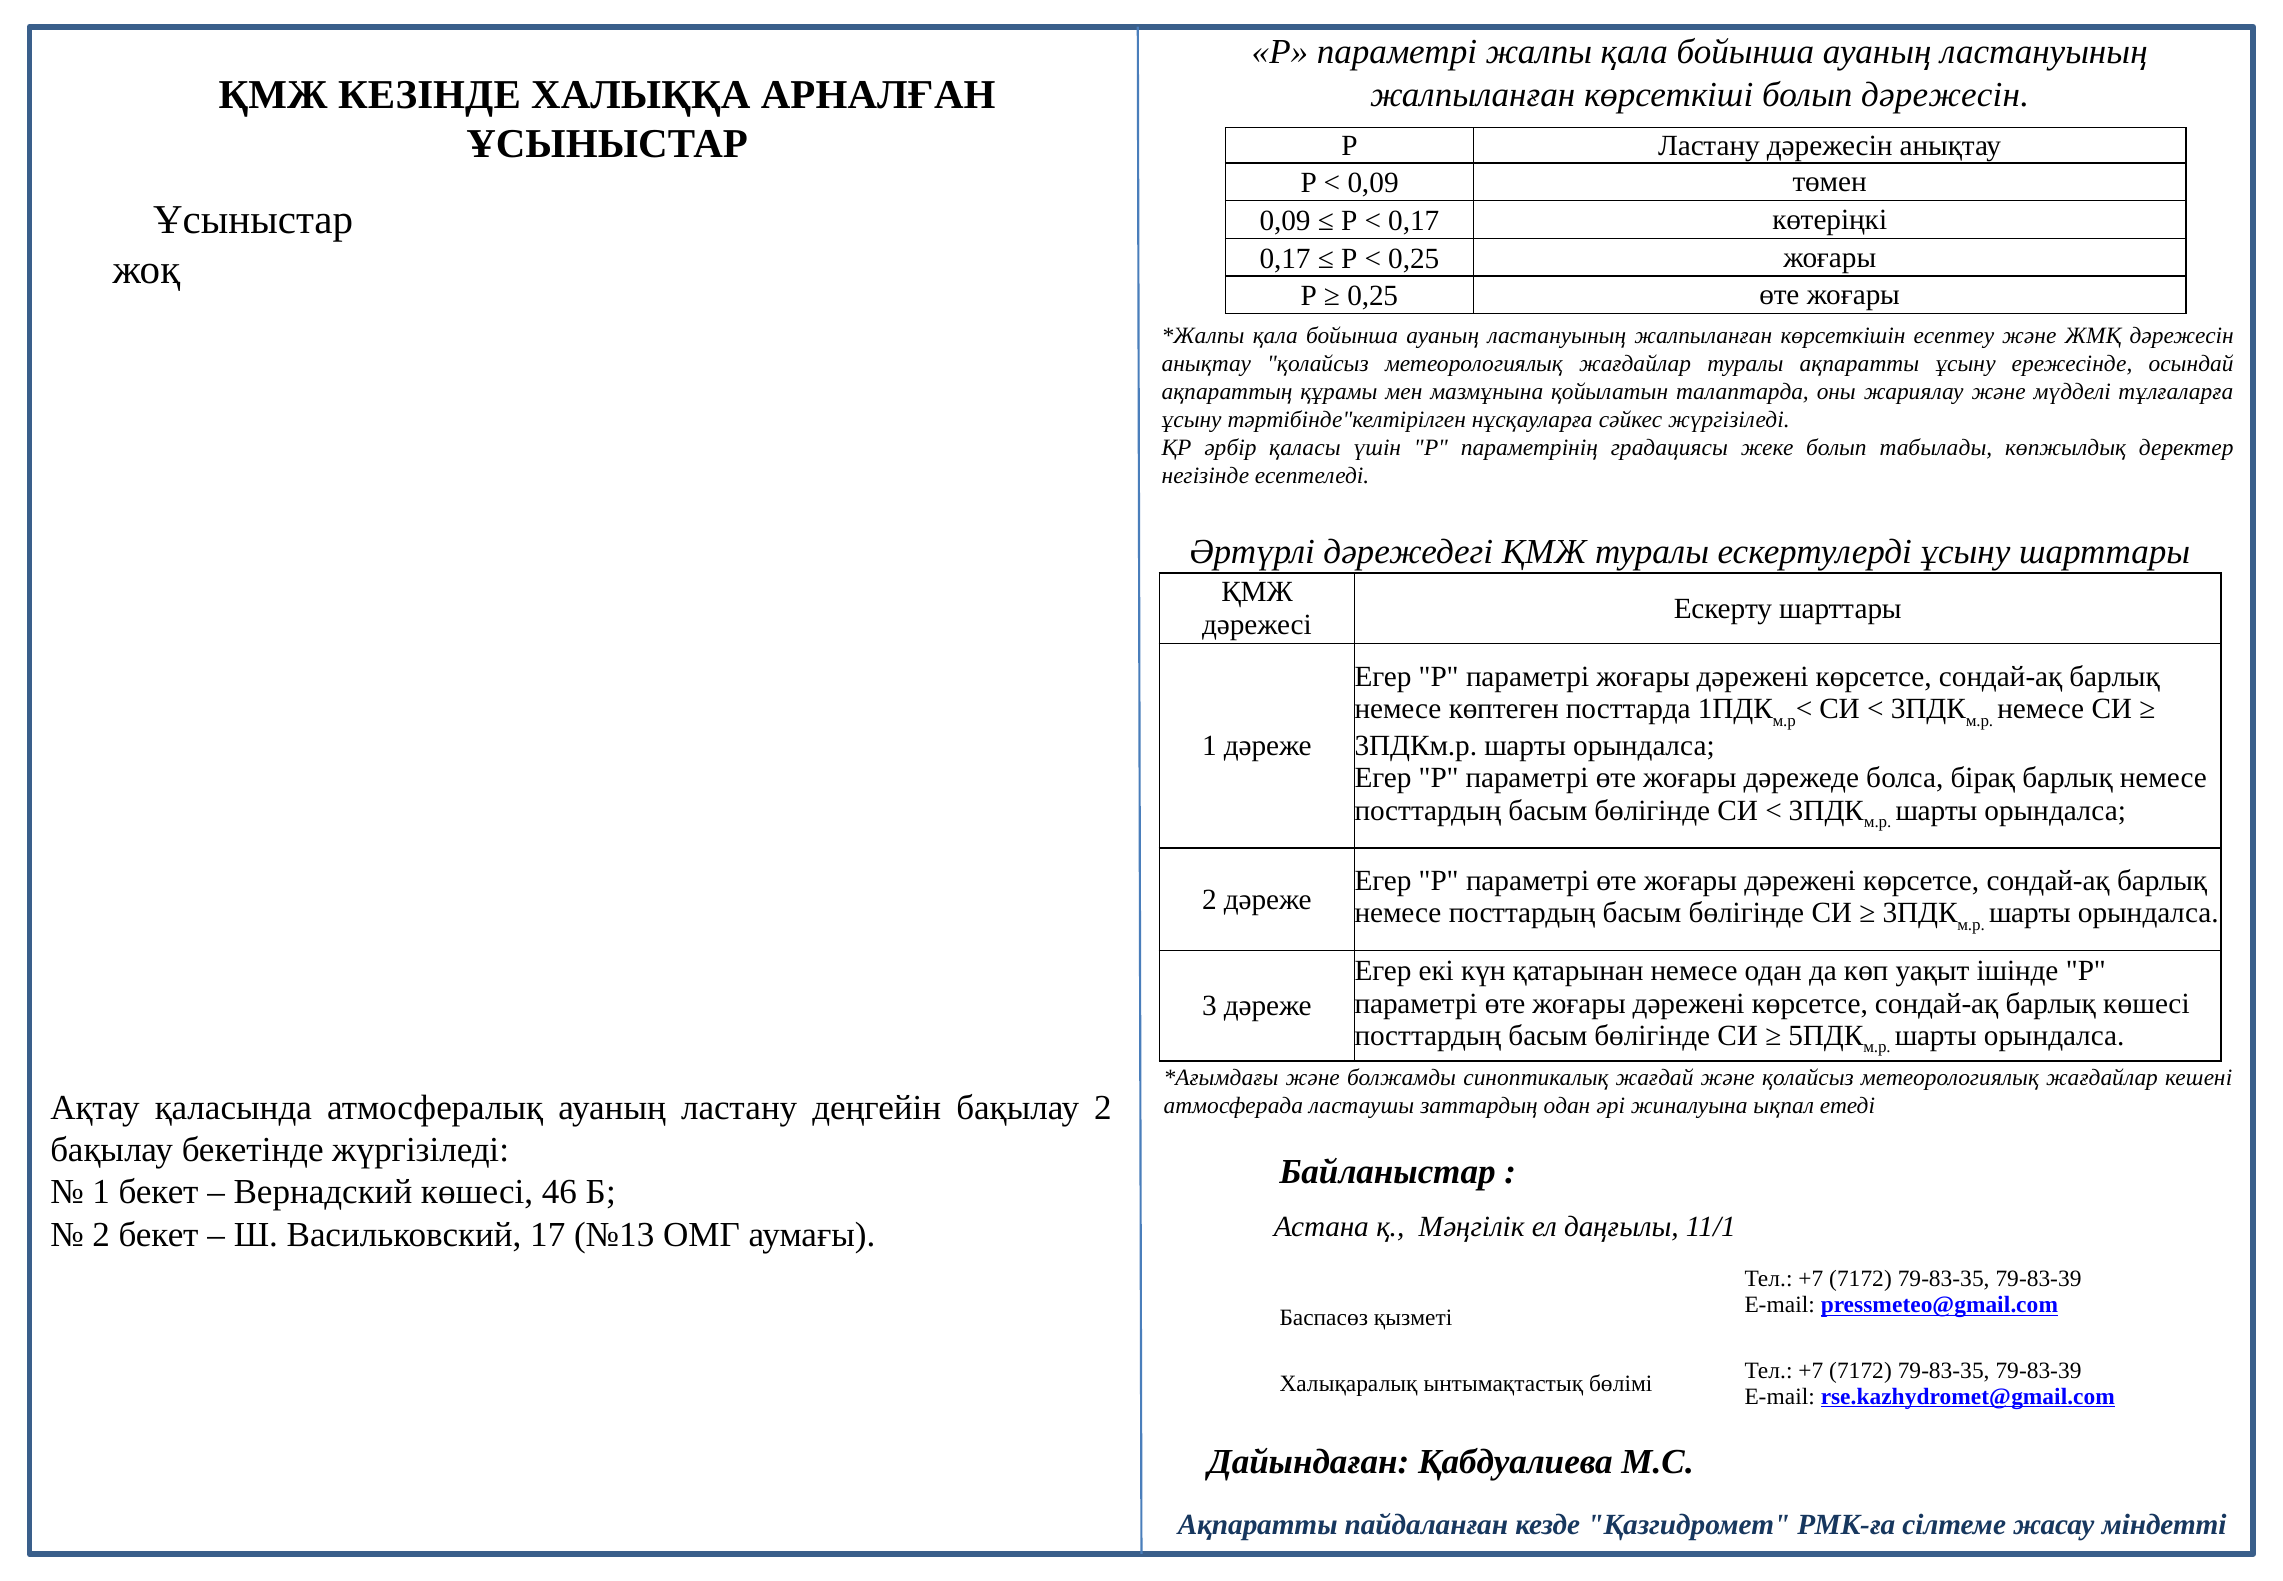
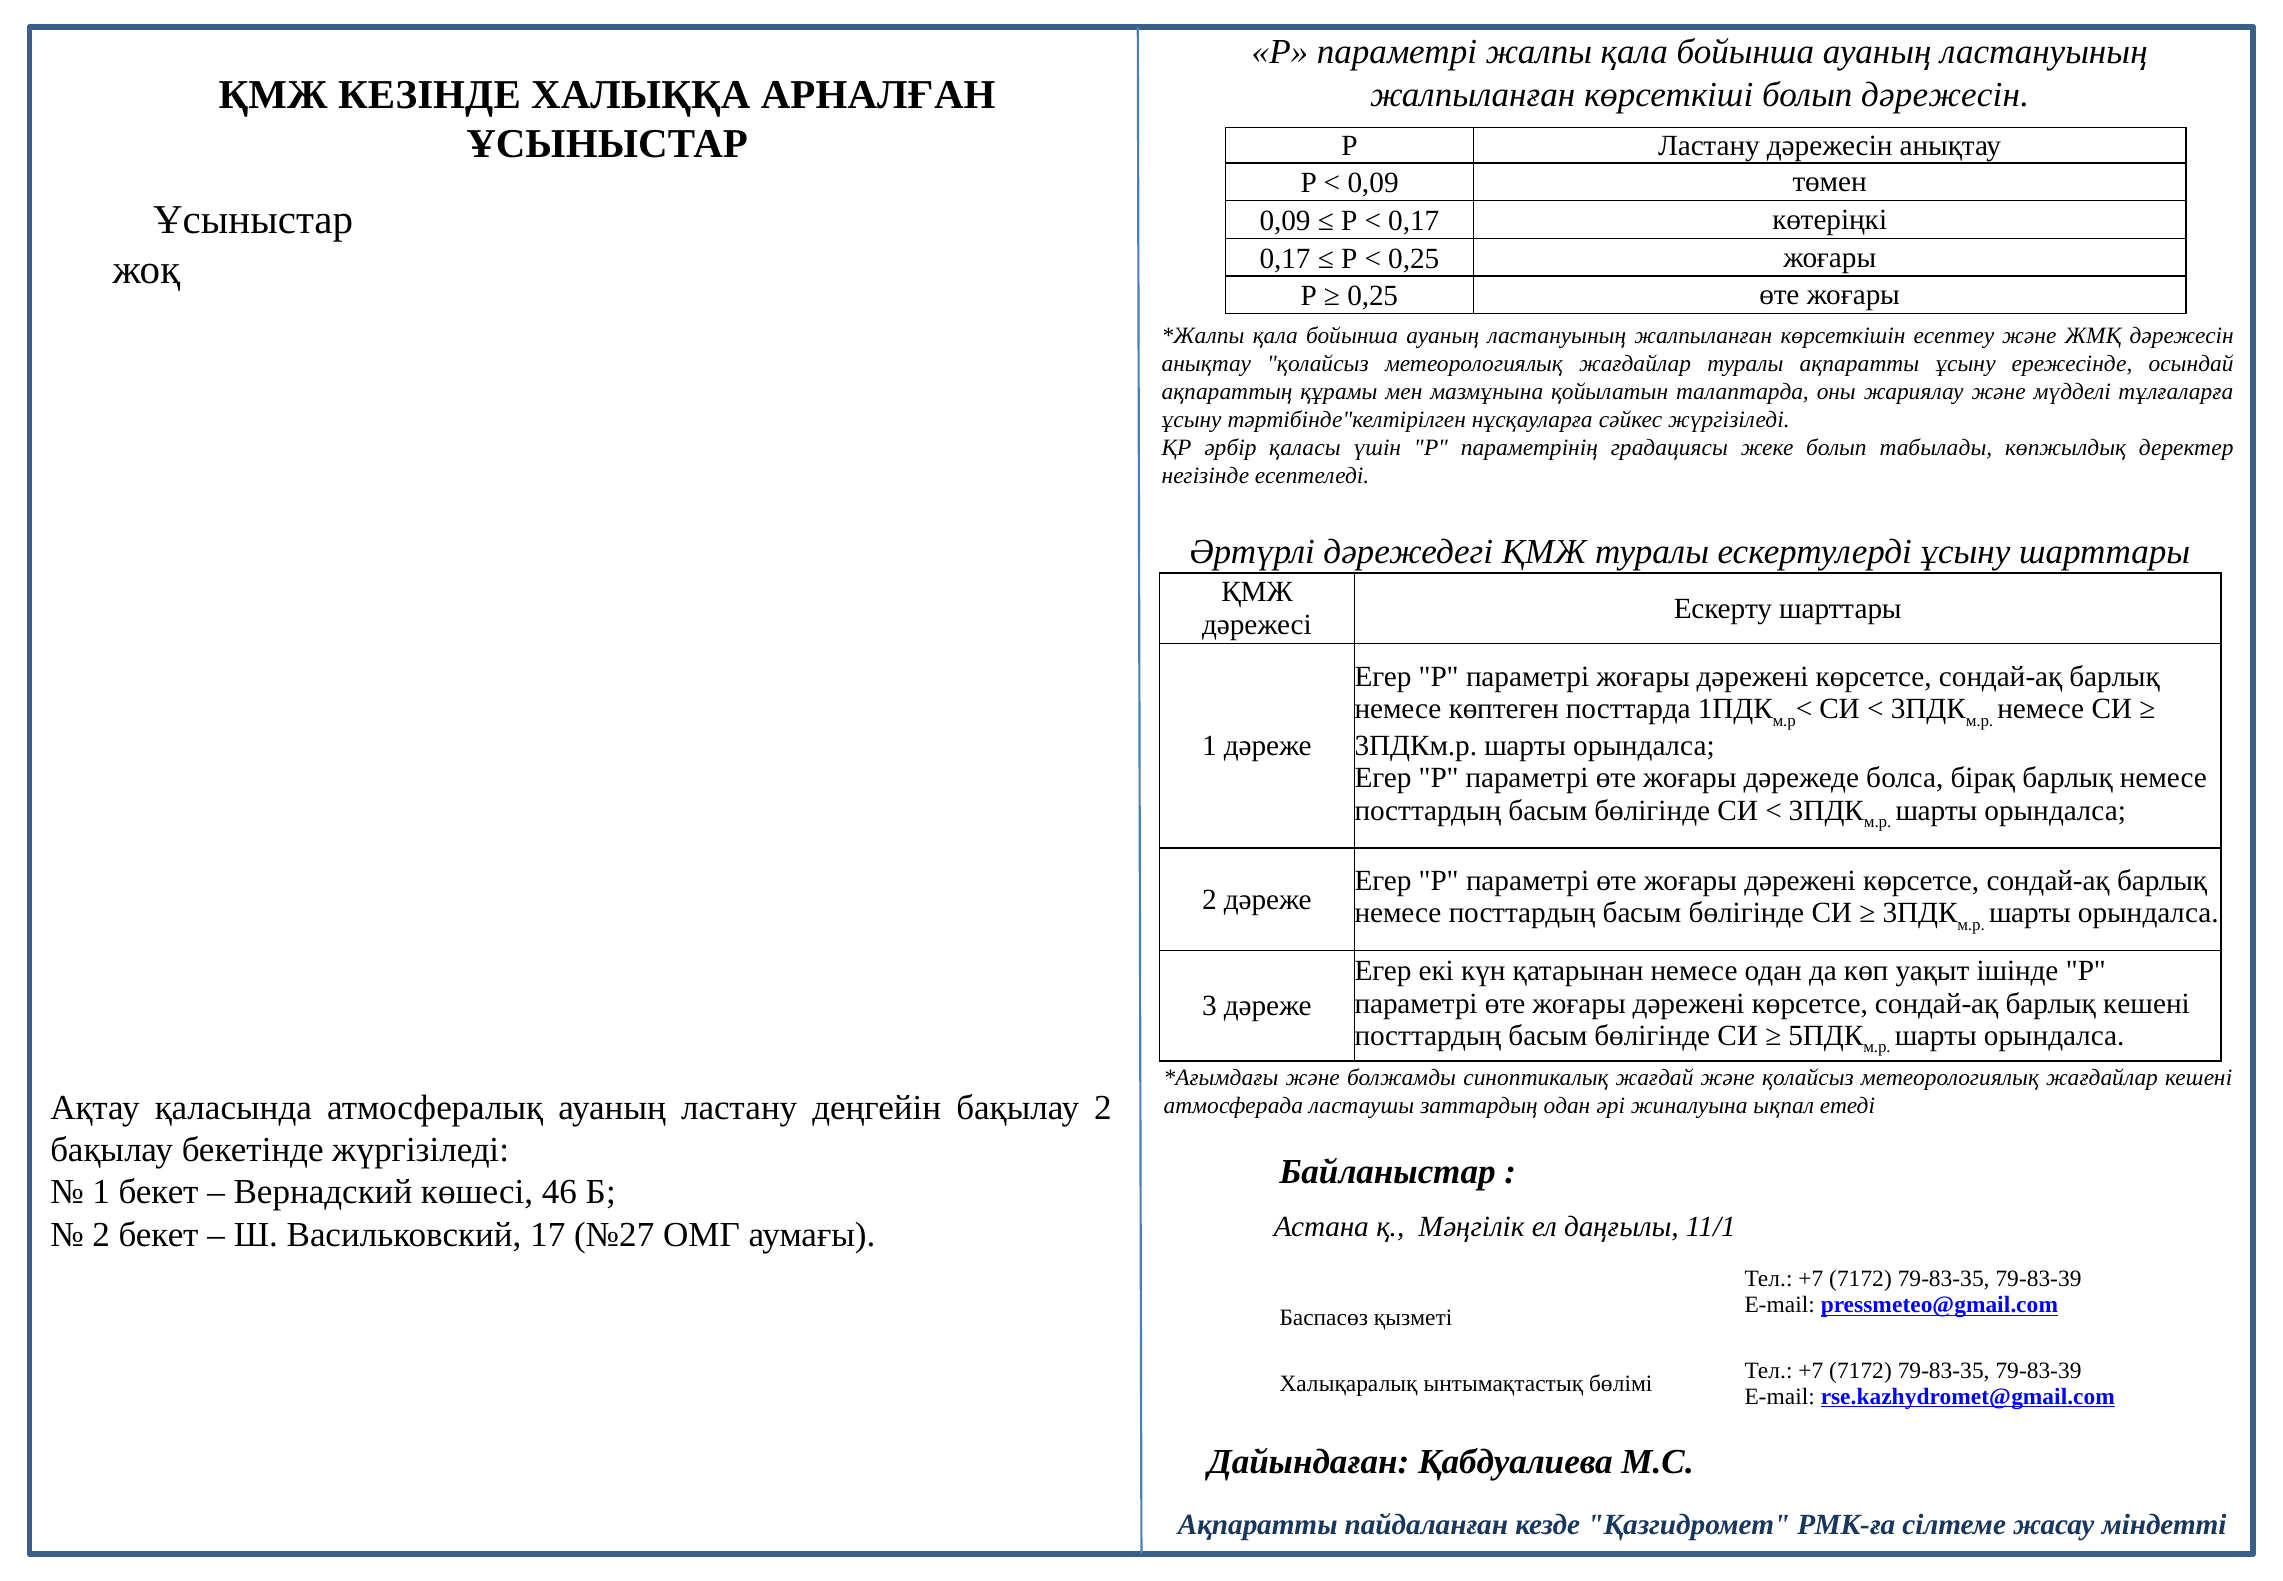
барлық көшесі: көшесі -> кешені (2146, 1003)
№13: №13 -> №27 (614, 1234)
